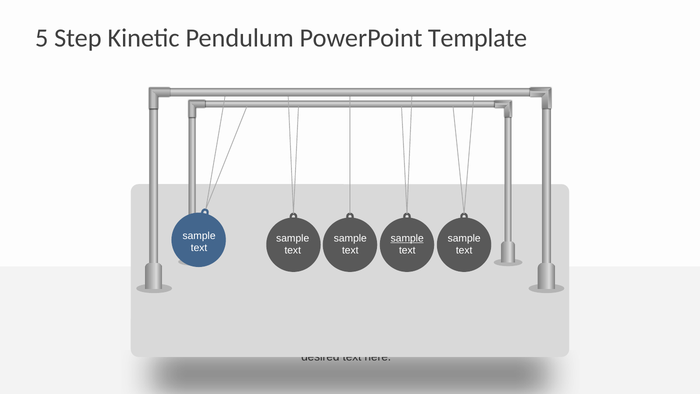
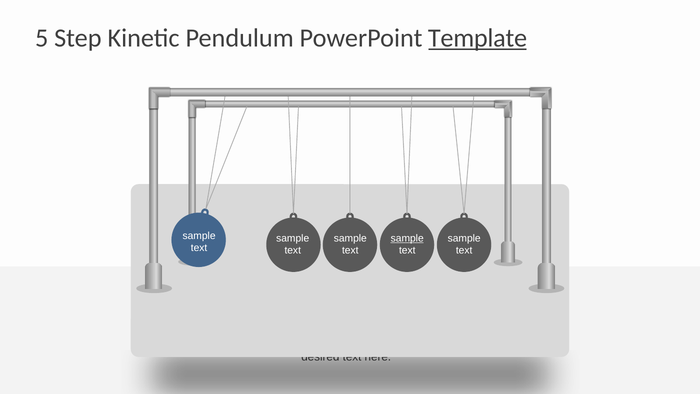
Template underline: none -> present (478, 38)
